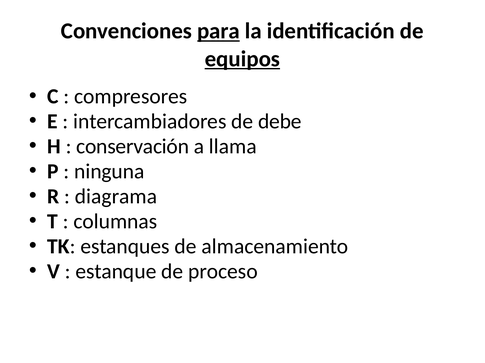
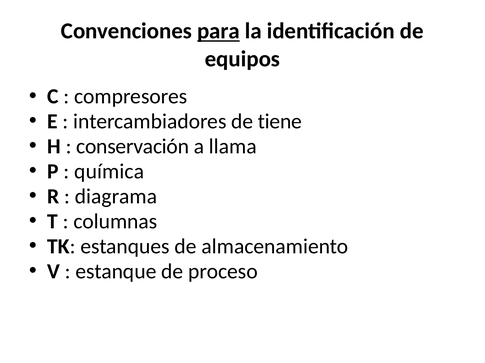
equipos underline: present -> none (242, 59)
debe: debe -> tiene (280, 122)
ninguna: ninguna -> química (109, 172)
